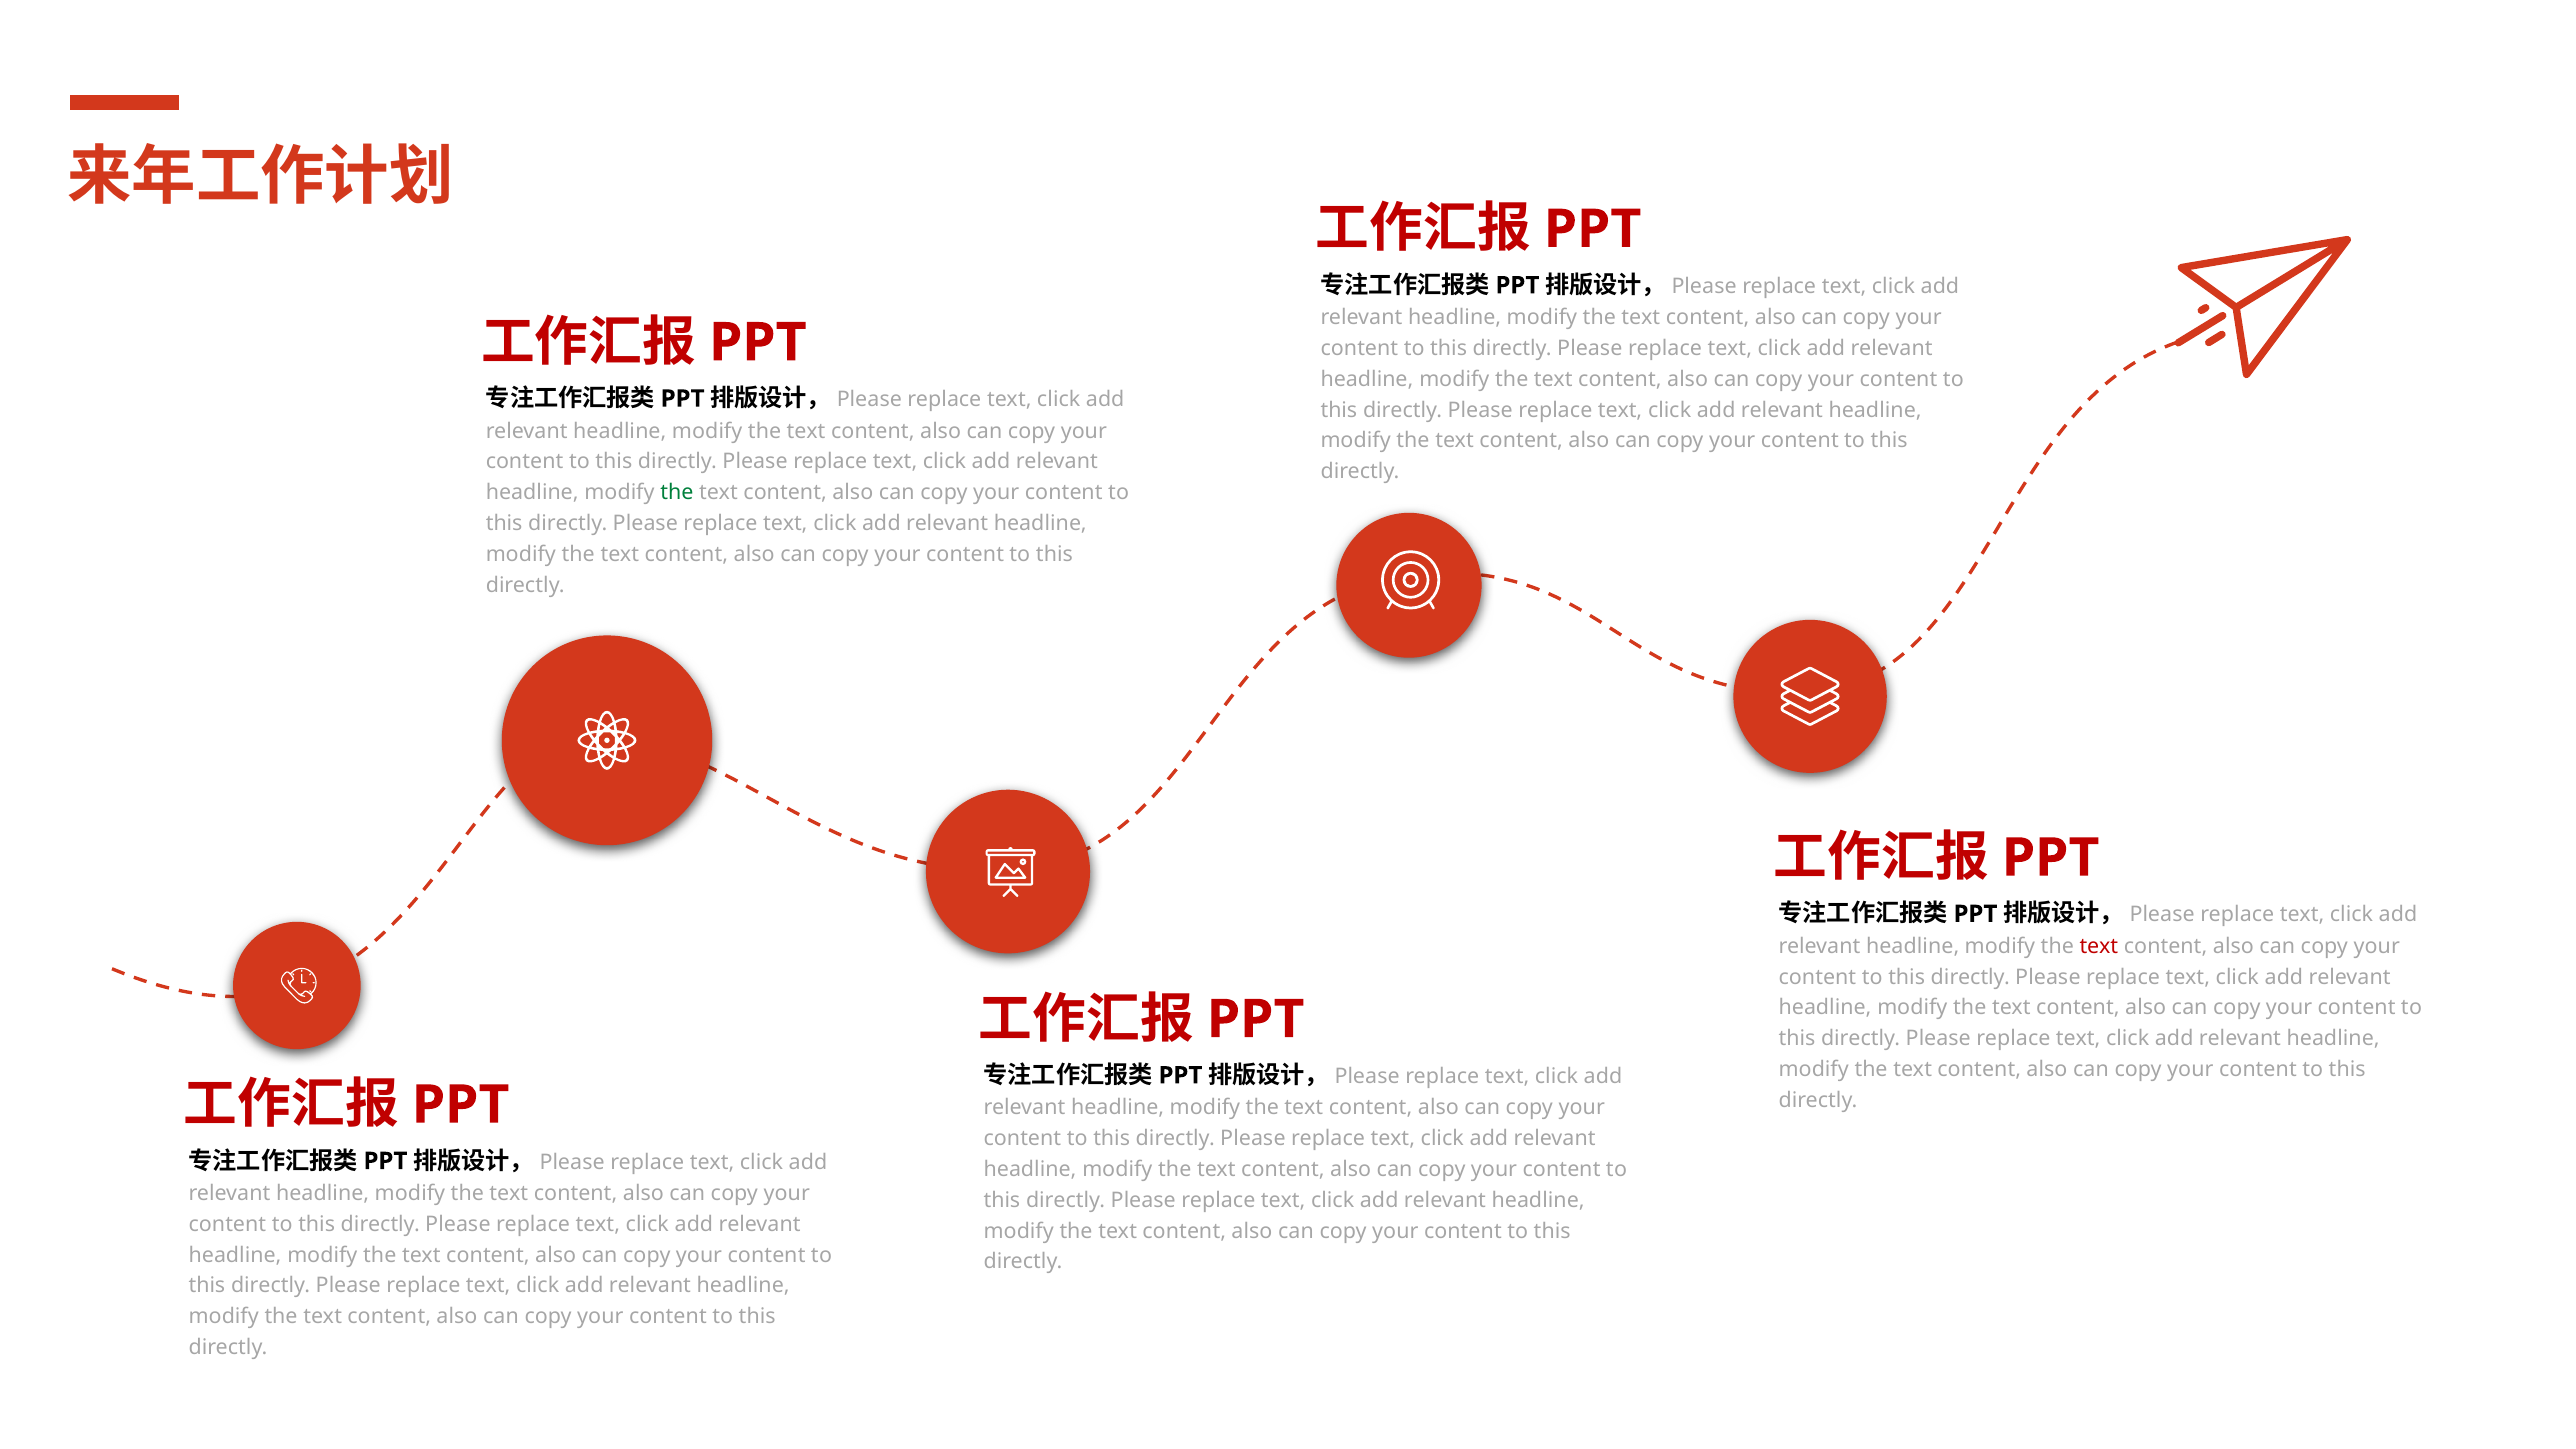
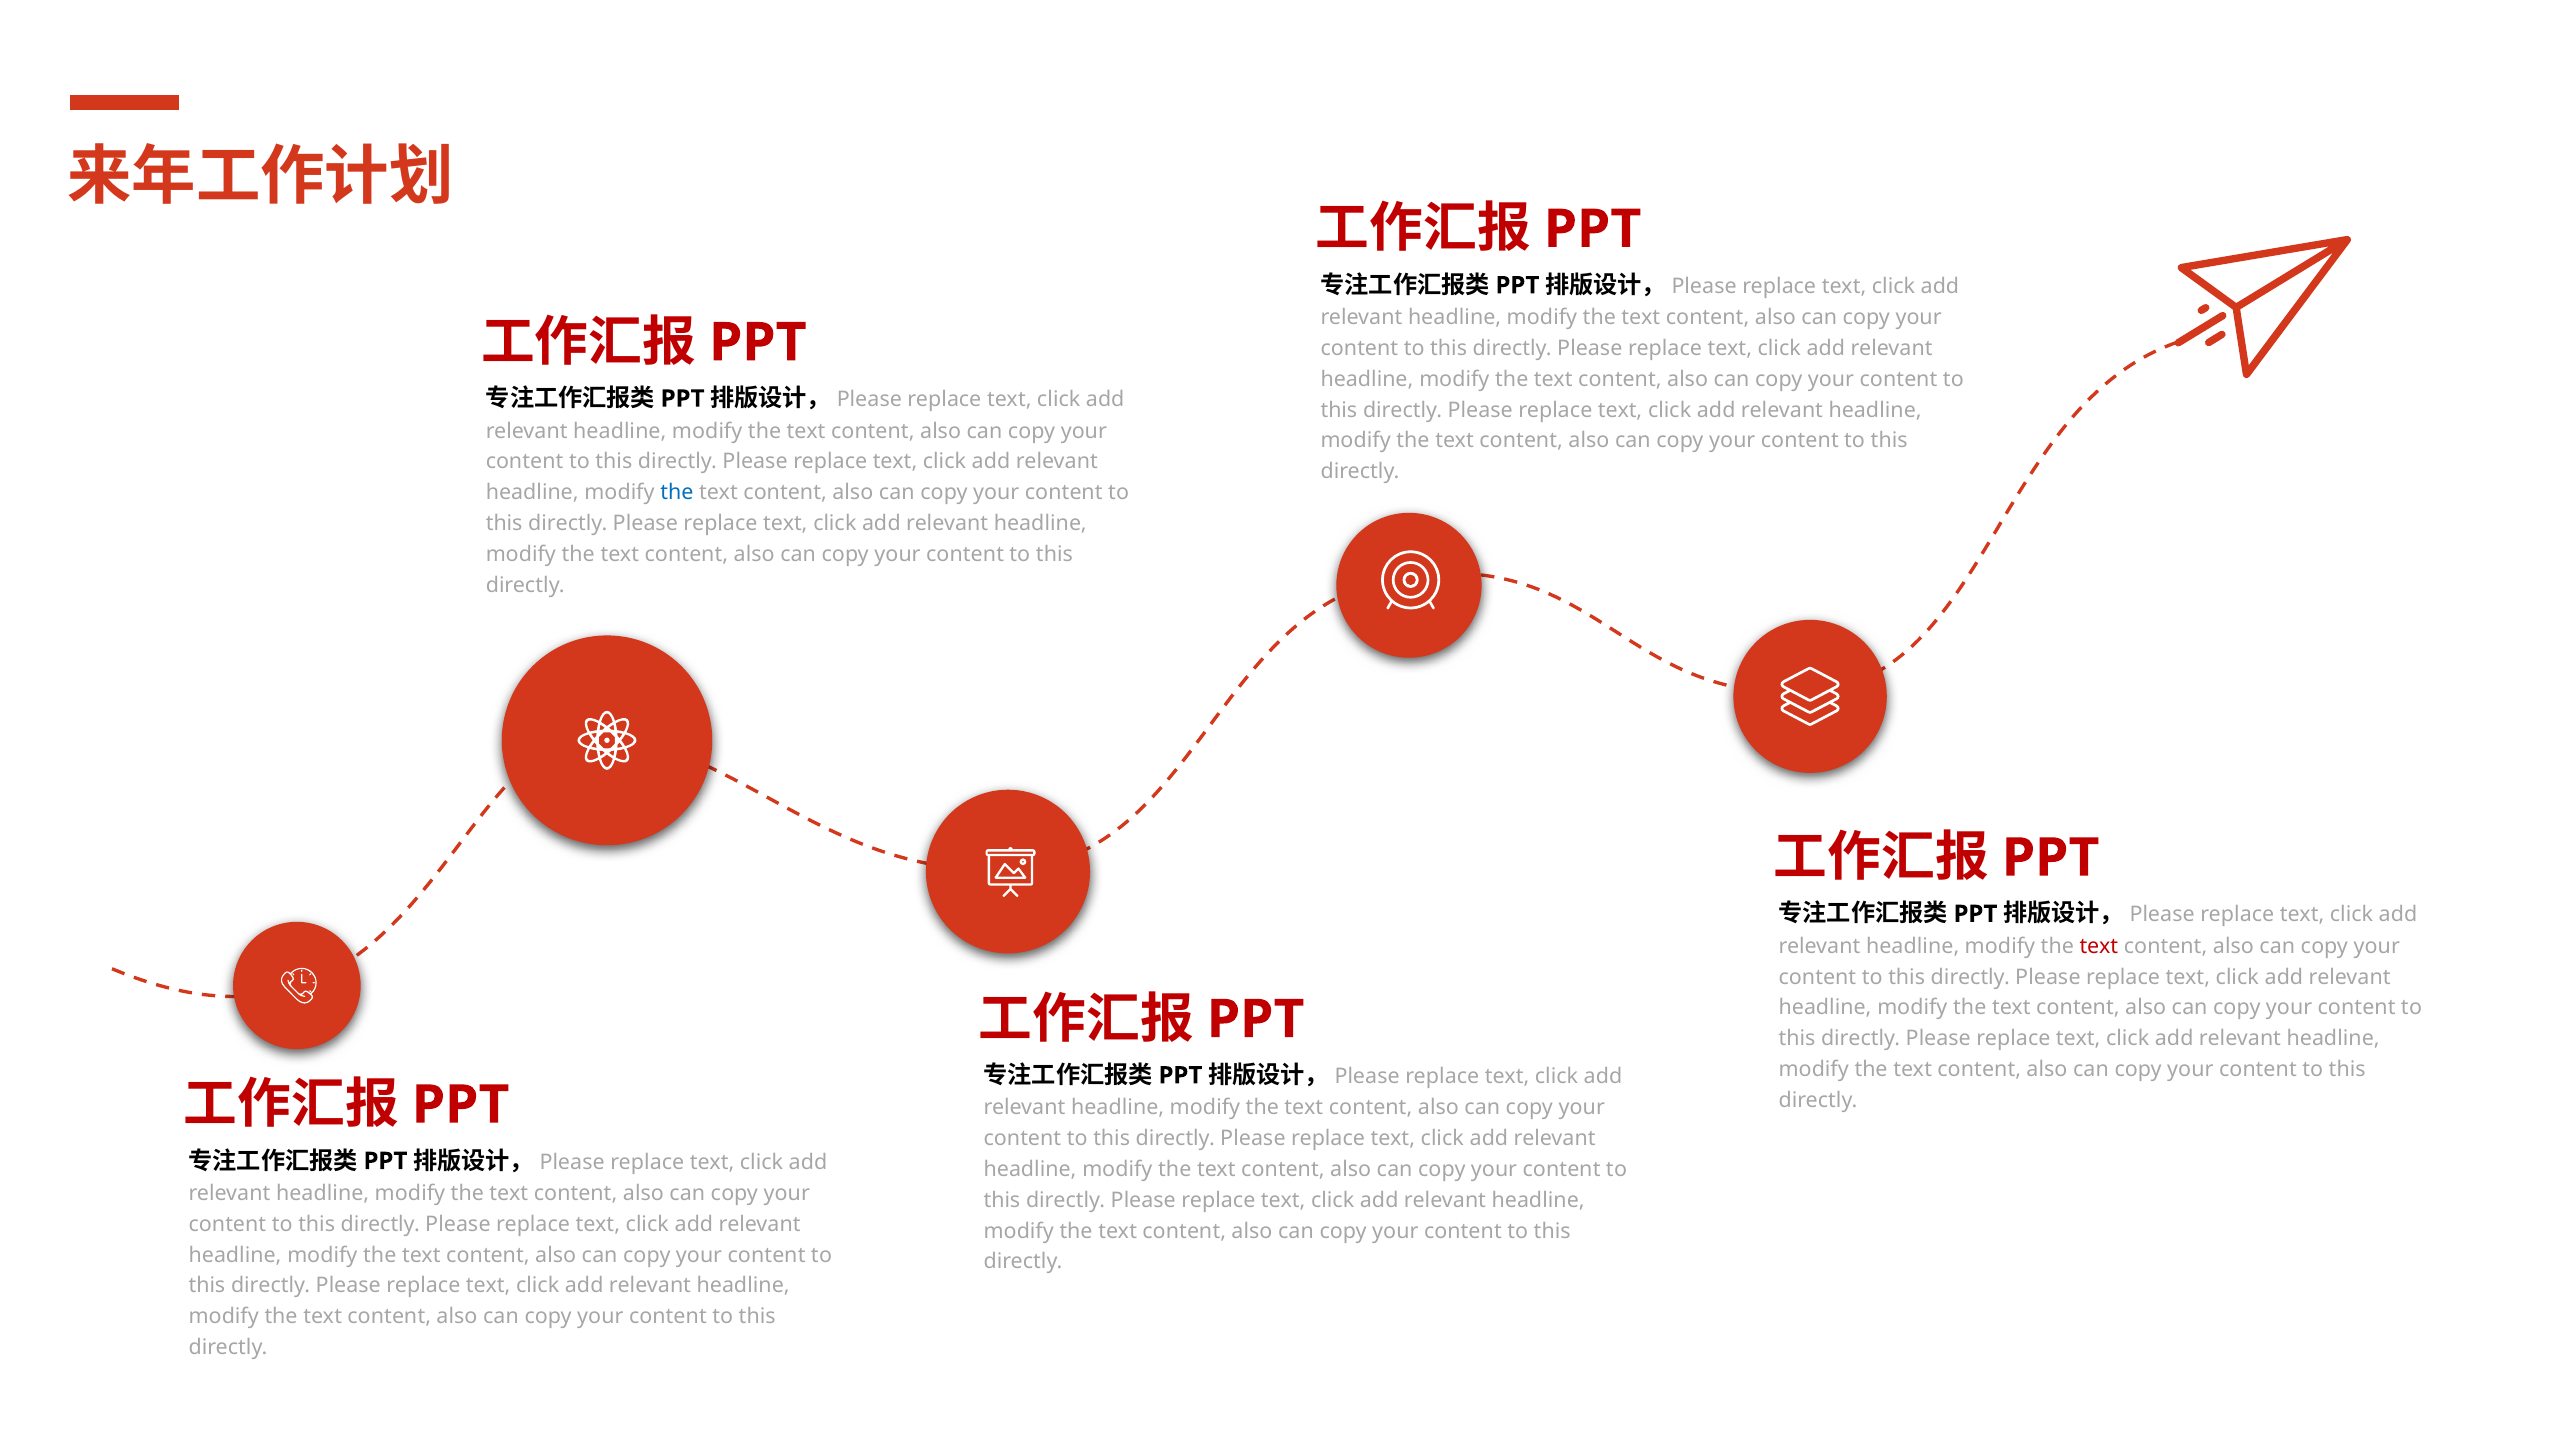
the colour: green -> blue (677, 493)
